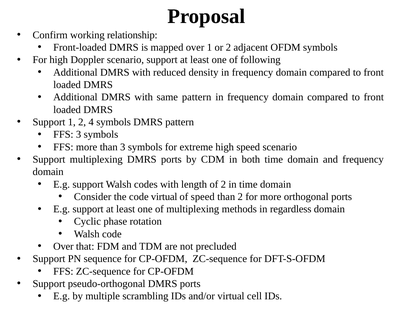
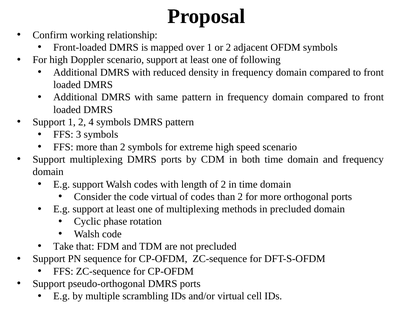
more than 3: 3 -> 2 (123, 147)
of speed: speed -> codes (203, 196)
in regardless: regardless -> precluded (291, 209)
Over: Over -> Take (63, 246)
